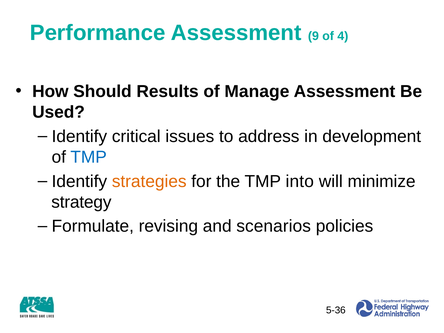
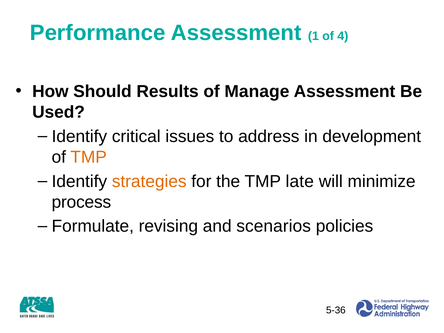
9: 9 -> 1 (313, 36)
TMP colour: blue -> orange (89, 157)
into: into -> late (300, 181)
strategy: strategy -> process (81, 202)
